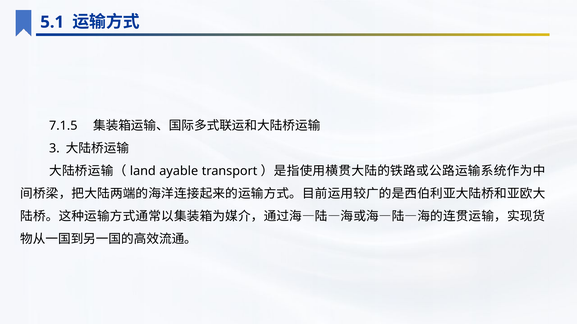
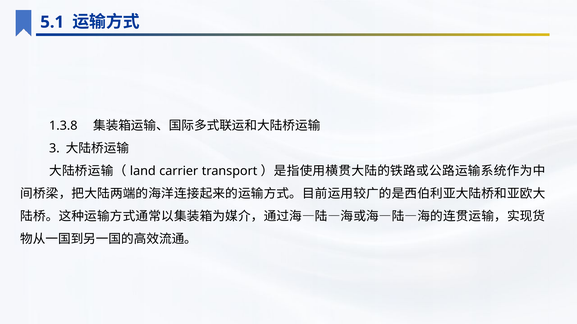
7.1.5: 7.1.5 -> 1.3.8 (63, 126)
ayable: ayable -> carrier (179, 171)
